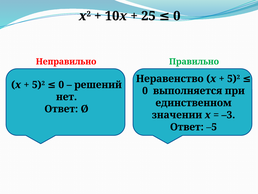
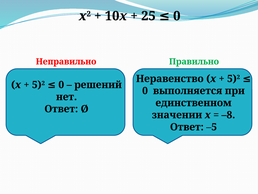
–3: –3 -> –8 (228, 115)
